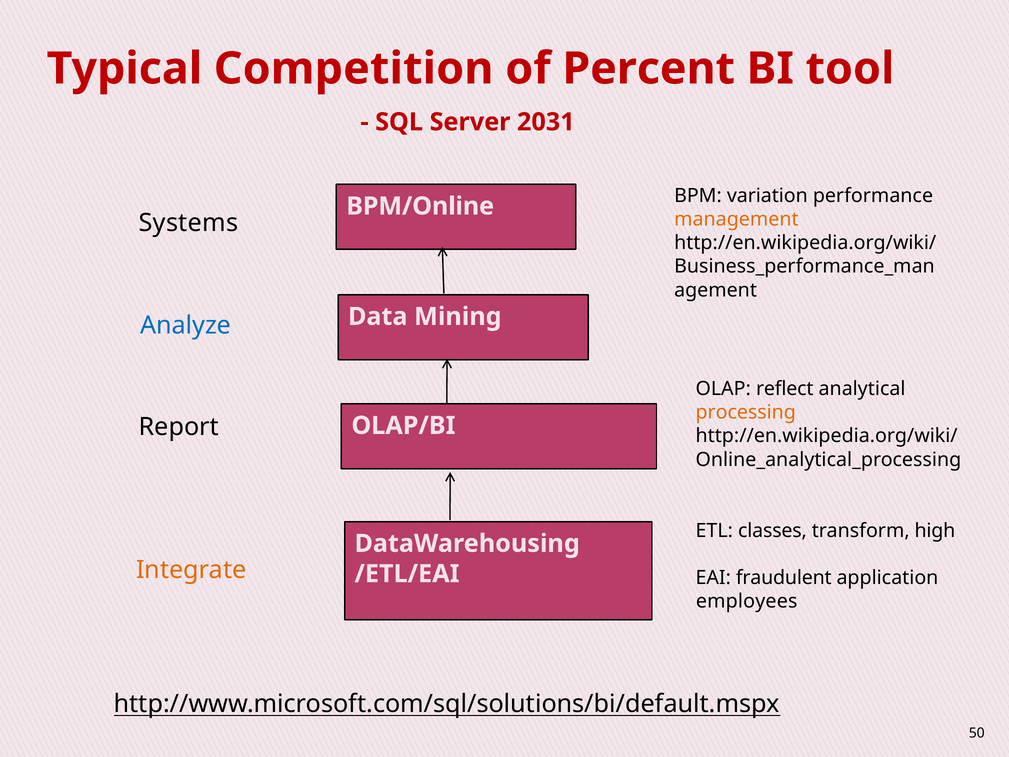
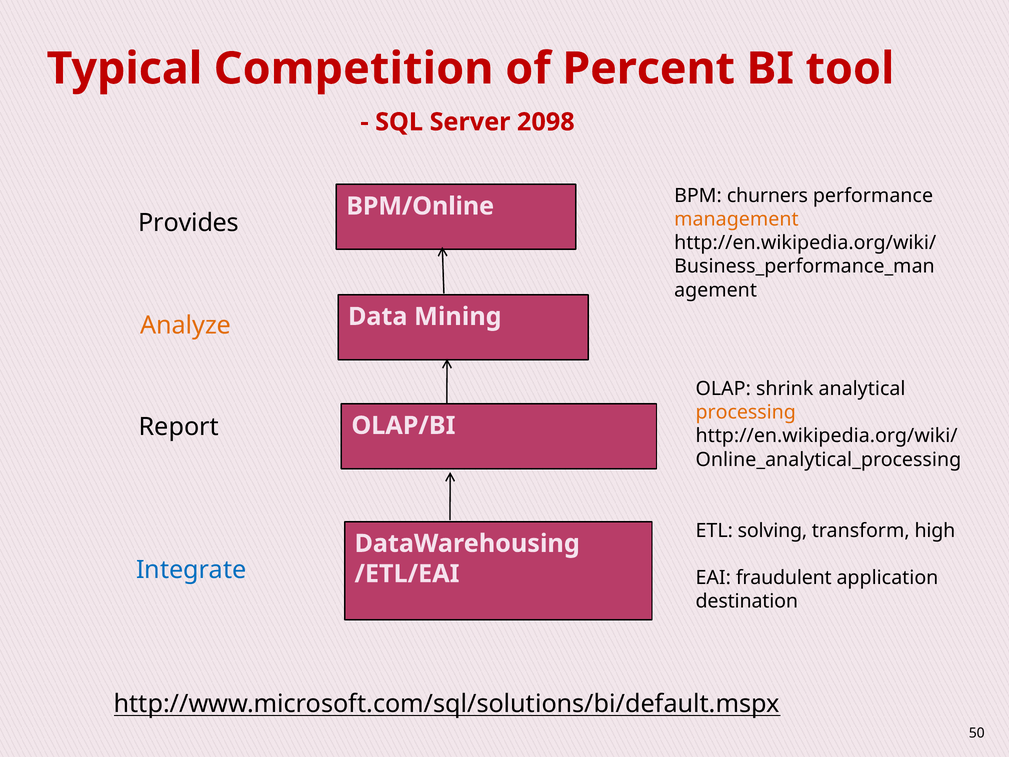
2031: 2031 -> 2098 (546, 122)
variation: variation -> churners (767, 196)
Systems: Systems -> Provides (189, 223)
Analyze colour: blue -> orange (186, 326)
reflect: reflect -> shrink (785, 389)
classes: classes -> solving (772, 531)
Integrate colour: orange -> blue (191, 570)
employees: employees -> destination (747, 601)
